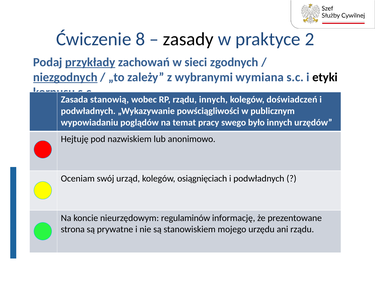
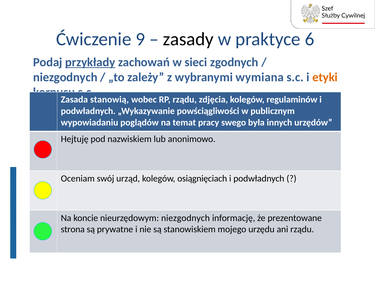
8: 8 -> 9 (140, 39)
2: 2 -> 6 (310, 39)
niezgodnych underline: present -> none (65, 77)
etyki colour: black -> orange (325, 77)
rządu innych: innych -> zdjęcia (213, 100)
doświadczeń: doświadczeń -> regulaminów (292, 100)
było: było -> była (256, 123)
nieurzędowym regulaminów: regulaminów -> niezgodnych (185, 218)
